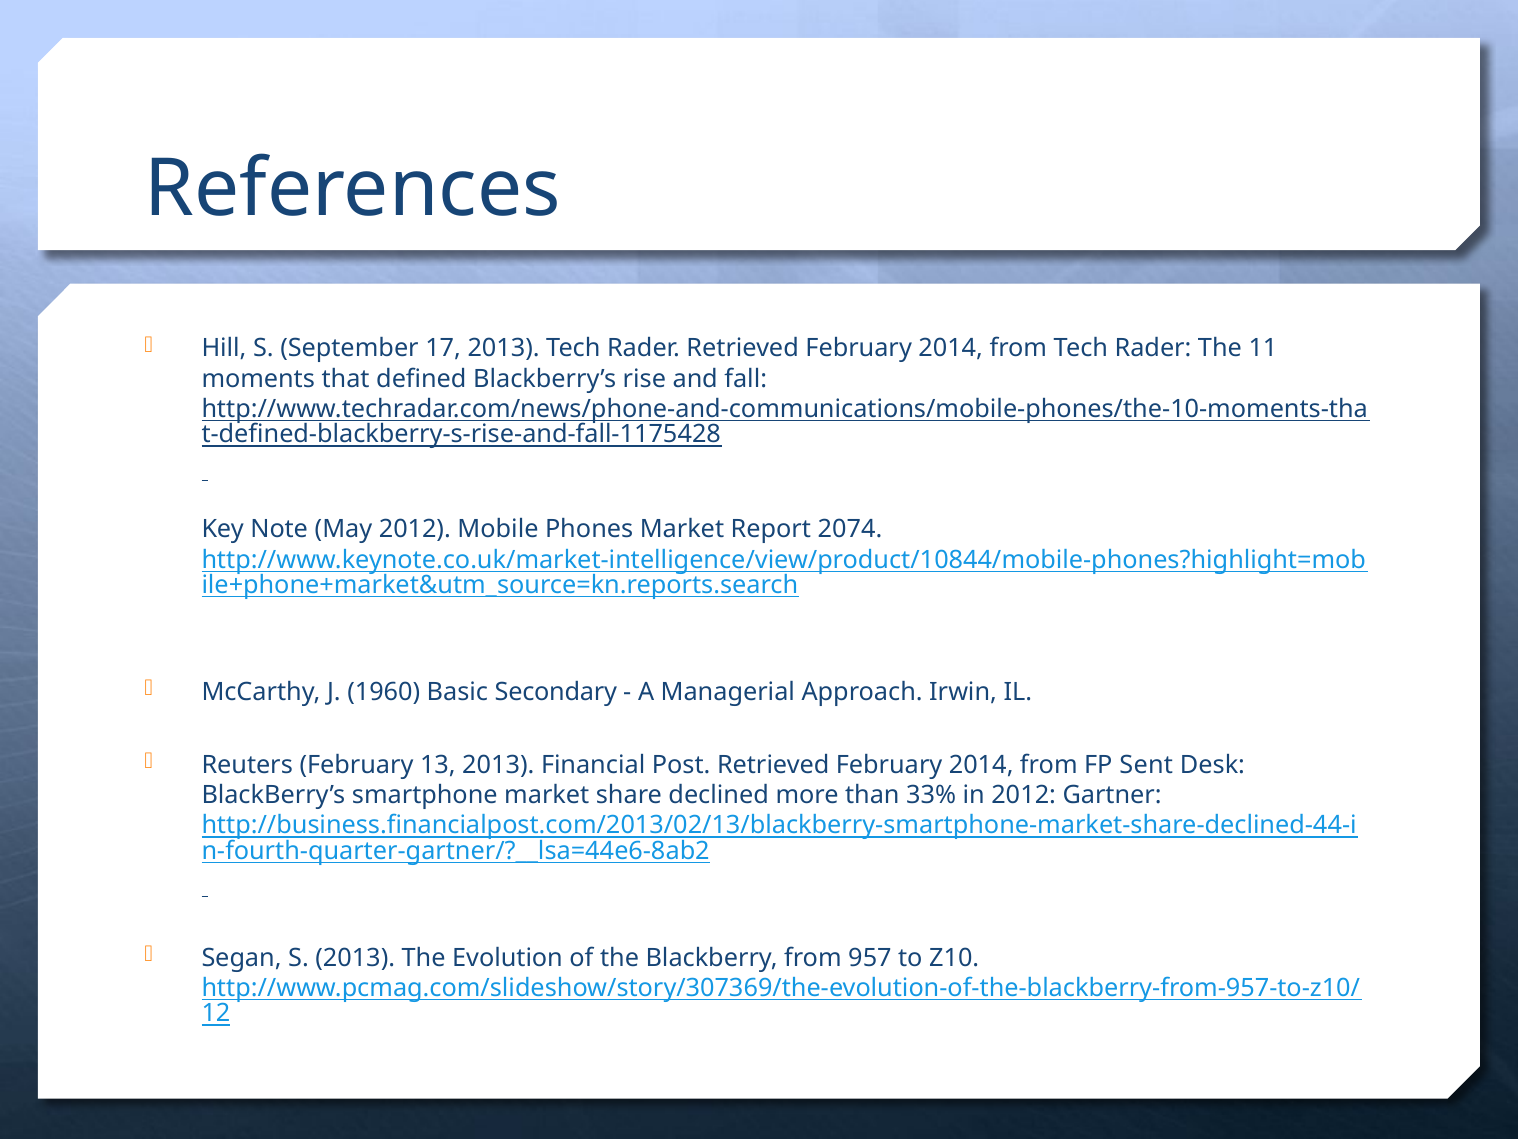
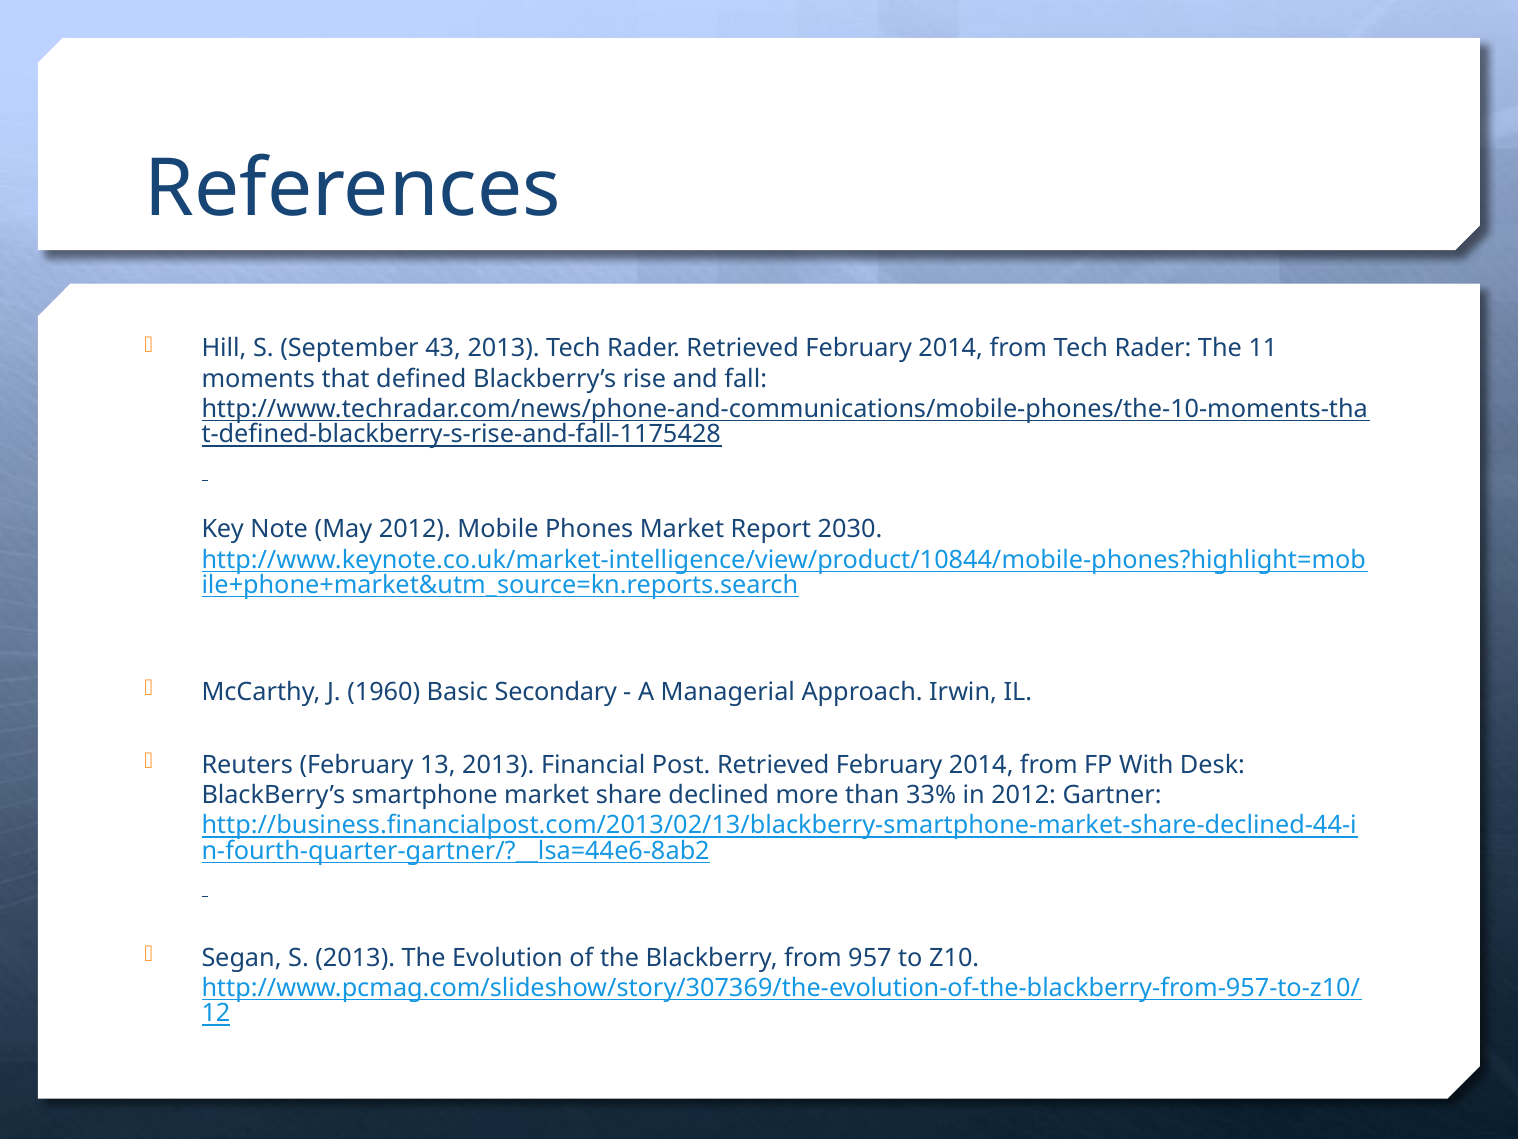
17: 17 -> 43 (443, 348)
2074: 2074 -> 2030 (850, 529)
Sent: Sent -> With (1146, 765)
